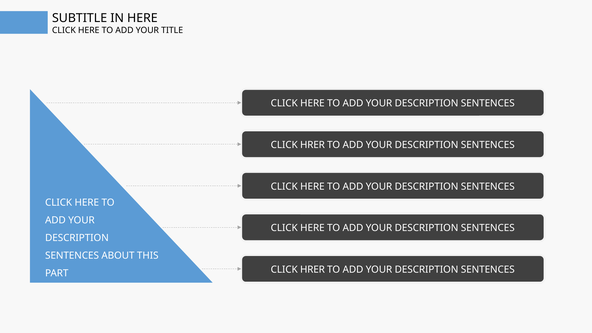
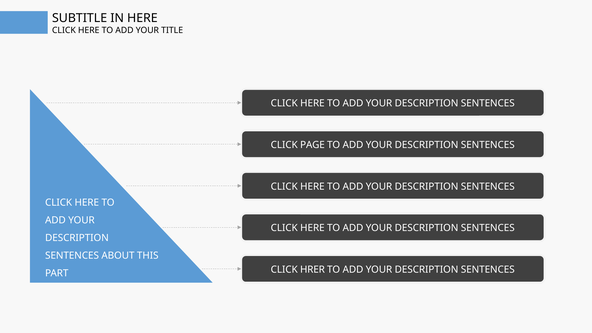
HRER: HRER -> PAGE (312, 145)
